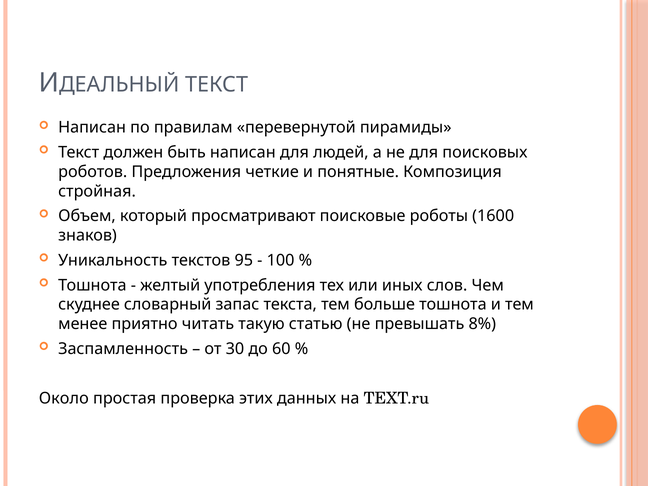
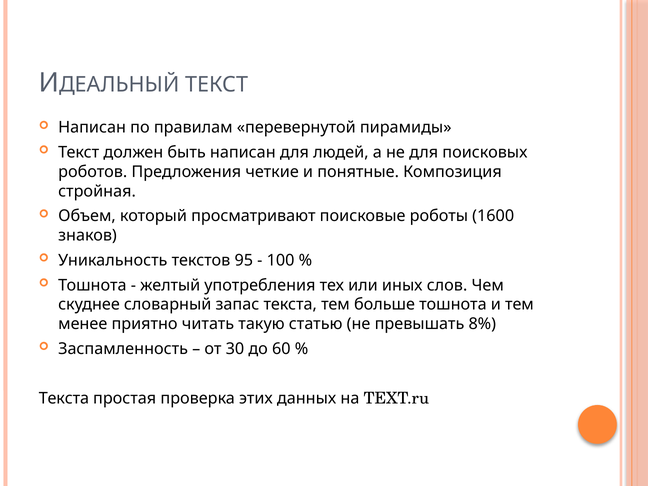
Около: Около -> Текста (64, 399)
